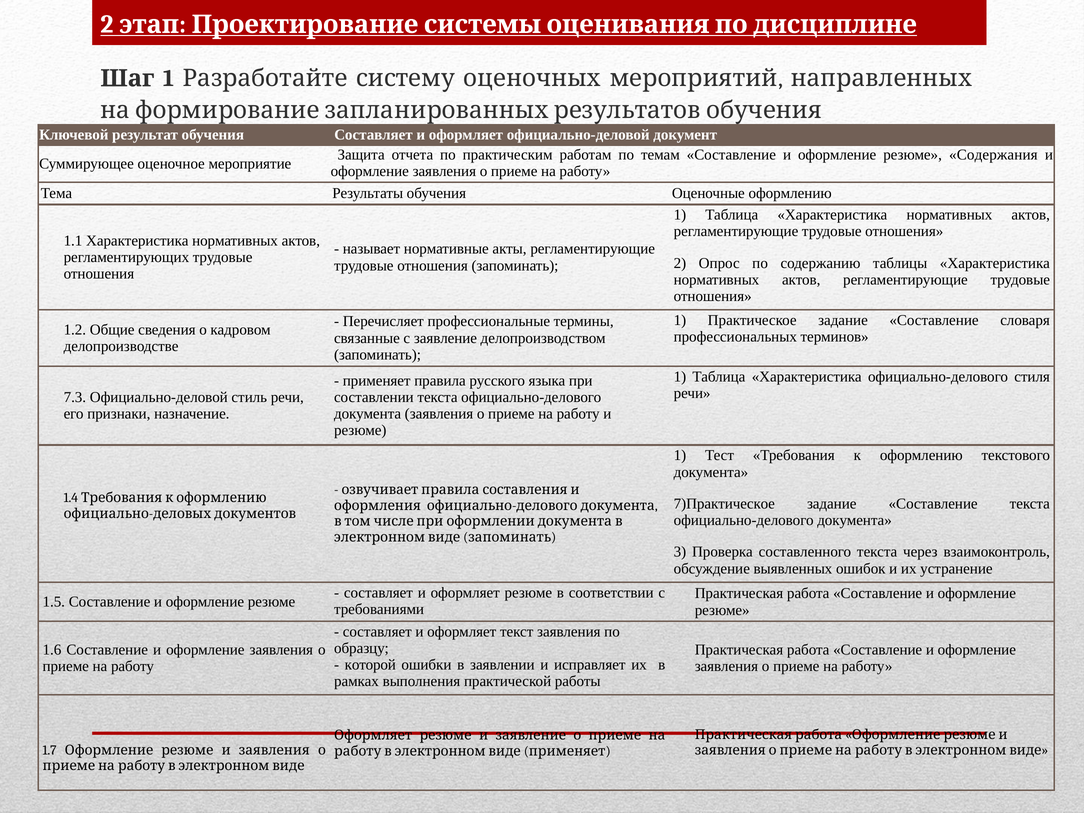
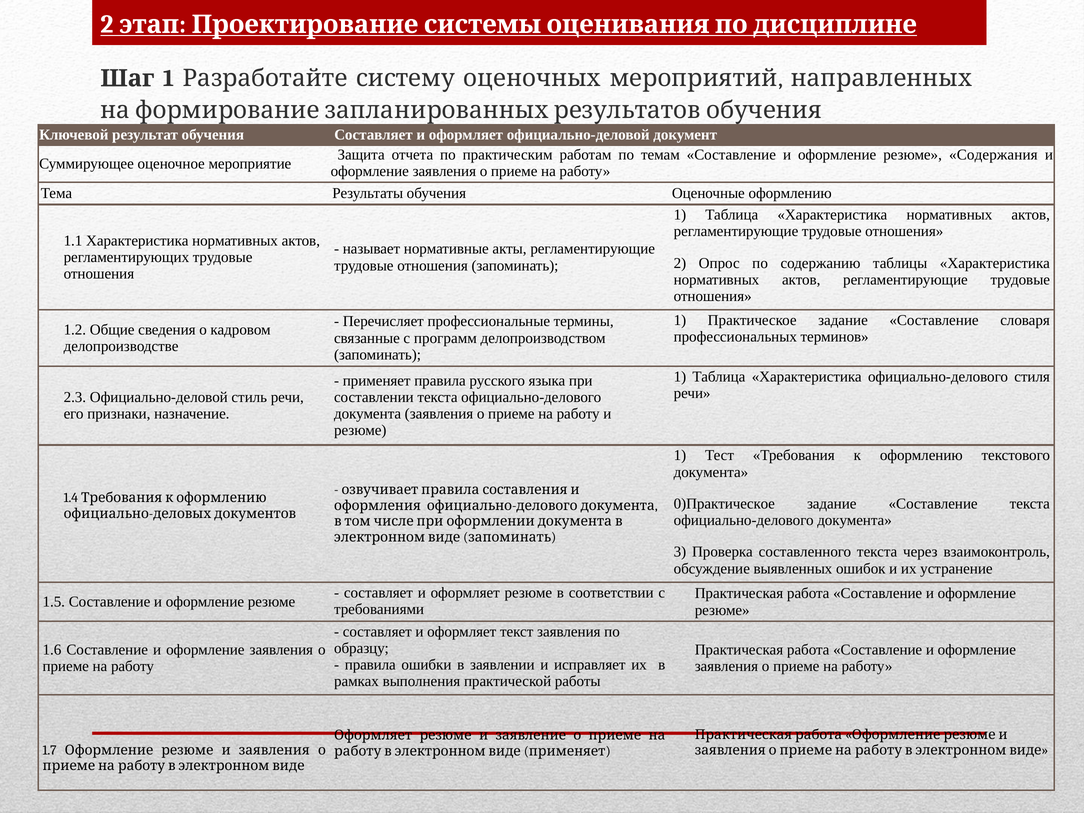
с заявление: заявление -> программ (445, 338)
7.3: 7.3 -> 2.3 (75, 397)
7)Практическое: 7)Практическое -> 0)Практическое (724, 504)
которой: которой -> правила (370, 665)
